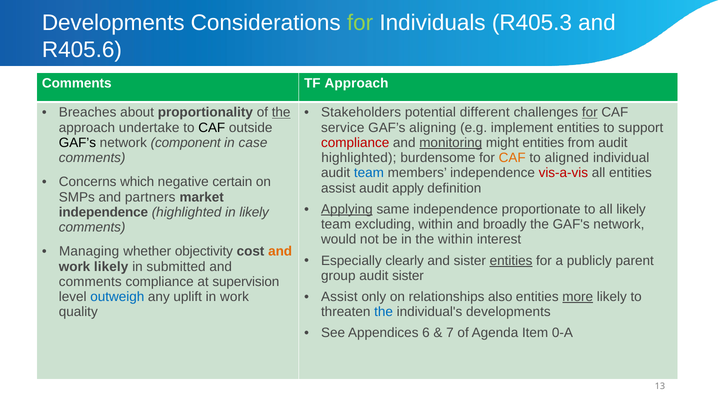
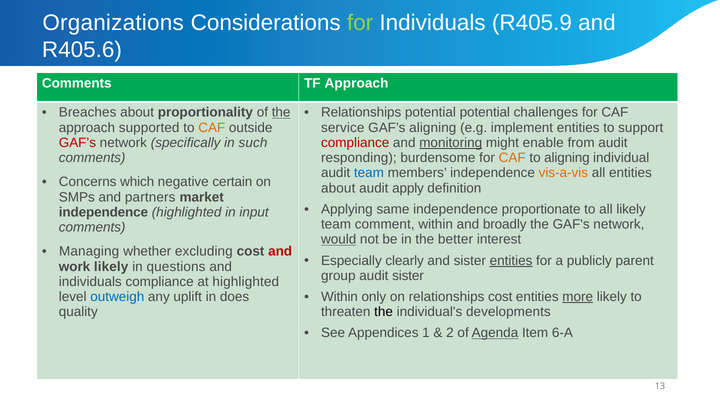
Developments: Developments -> Organizations (113, 23)
R405.3: R405.3 -> R405.9 (532, 23)
Stakeholders: Stakeholders -> Relationships (361, 113)
potential different: different -> potential (485, 113)
for underline: present -> none (590, 113)
undertake: undertake -> supported (149, 128)
CAF colour: black -> orange (212, 128)
GAF’s colour: black -> red (77, 143)
component: component -> specifically (186, 143)
case: case -> such (253, 143)
might entities: entities -> enable (543, 143)
highlighted: highlighted -> responding (359, 158)
to aligned: aligned -> aligning (567, 158)
vis-a-vis colour: red -> orange (563, 173)
assist: assist -> about (338, 188)
Applying underline: present -> none (347, 209)
in likely: likely -> input (254, 212)
excluding: excluding -> comment (385, 224)
would underline: none -> present (339, 239)
the within: within -> better (455, 239)
objectivity: objectivity -> excluding (204, 251)
and colour: orange -> red (280, 251)
submitted: submitted -> questions (176, 267)
comments: comments -> individuals (90, 282)
at supervision: supervision -> highlighted (246, 282)
Assist: Assist -> Within (339, 297)
relationships also: also -> cost (500, 297)
in work: work -> does (235, 297)
the colour: blue -> black (384, 312)
6: 6 -> 1 (426, 333)
7: 7 -> 2 (450, 333)
Agenda underline: none -> present (495, 333)
0-A: 0-A -> 6-A (562, 333)
